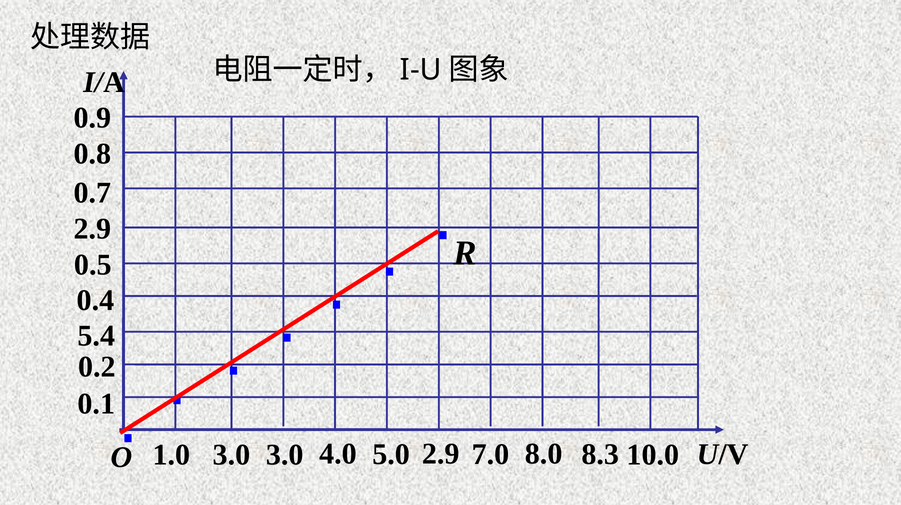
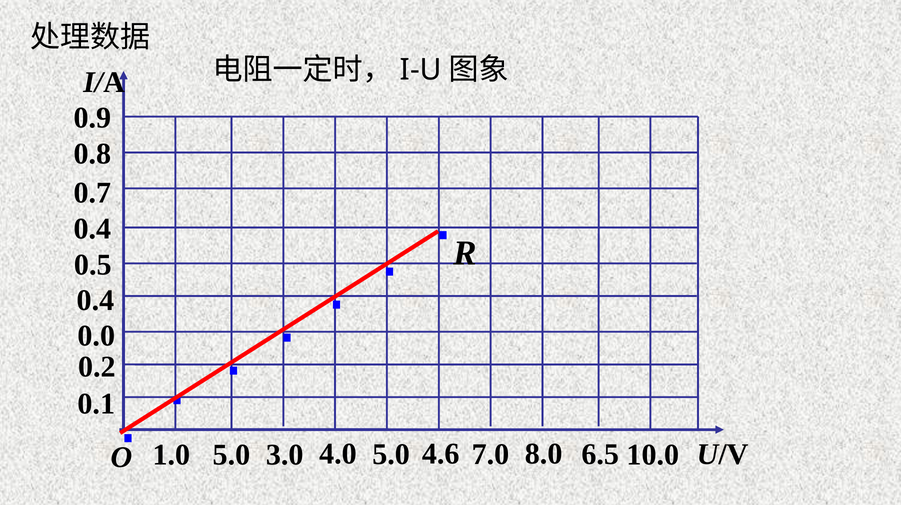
2.9: 2.9 -> 0.4 (92, 229)
5.4: 5.4 -> 0.0 (96, 336)
3.0: 3.0 -> 5.0 (231, 455)
8.3: 8.3 -> 6.5 (600, 455)
4.0 2.9: 2.9 -> 4.6 (441, 454)
